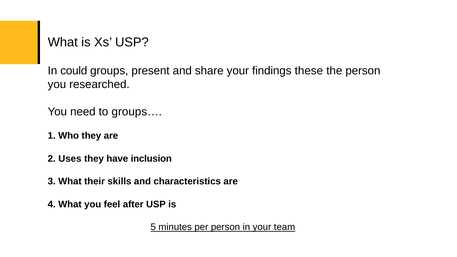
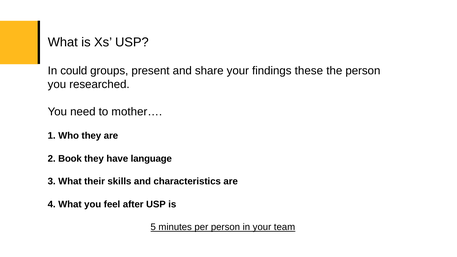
groups…: groups… -> mother… (137, 112)
Uses: Uses -> Book (70, 159)
inclusion: inclusion -> language (151, 159)
